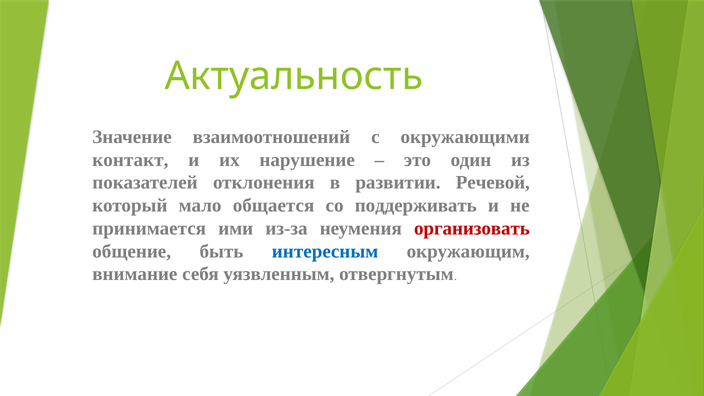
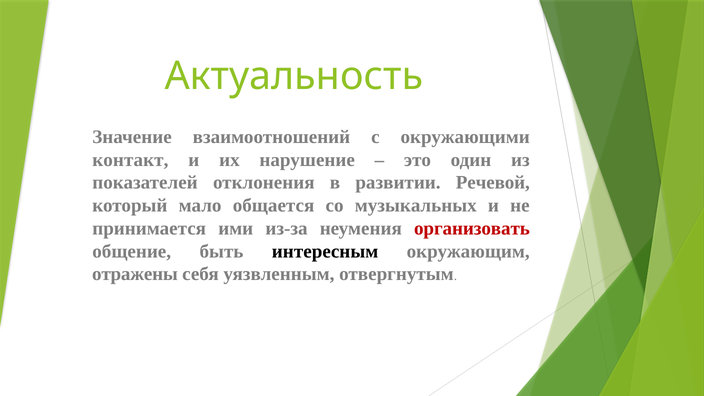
поддерживать: поддерживать -> музыкальных (416, 206)
интересным colour: blue -> black (325, 251)
внимание: внимание -> отражены (135, 274)
